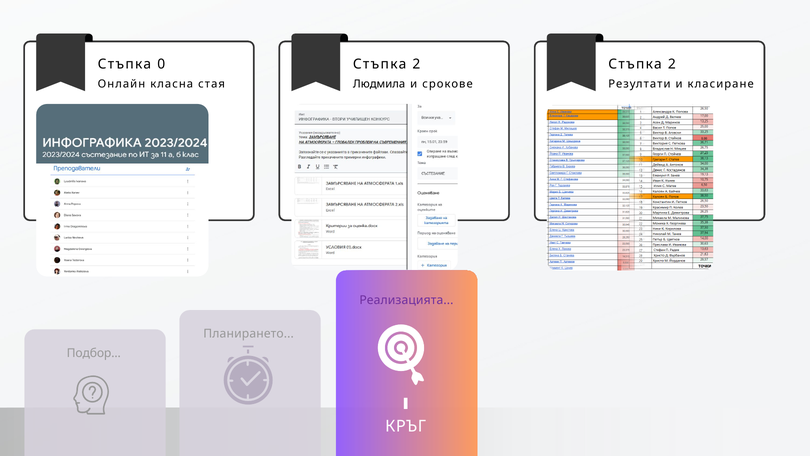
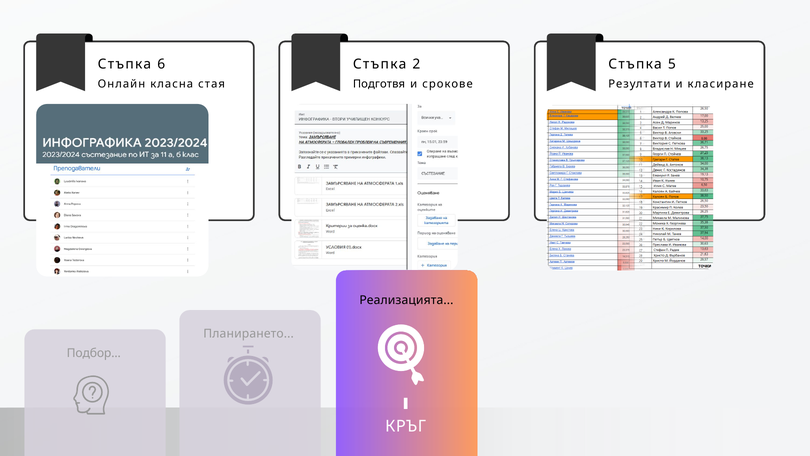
0: 0 -> 6 (161, 64)
2: 2 -> 5 (672, 64)
Людмила: Людмила -> Подготвя (379, 84)
Реализацията colour: purple -> black (406, 300)
